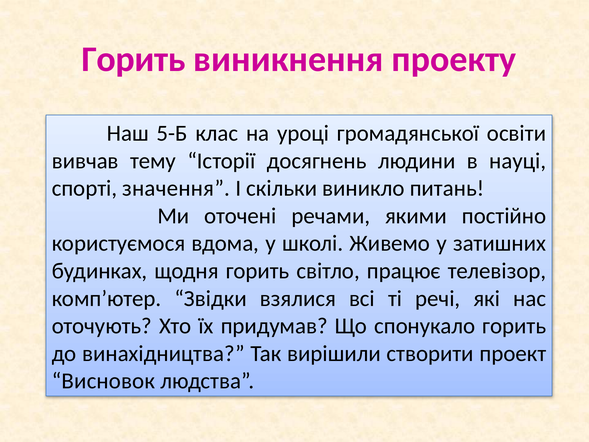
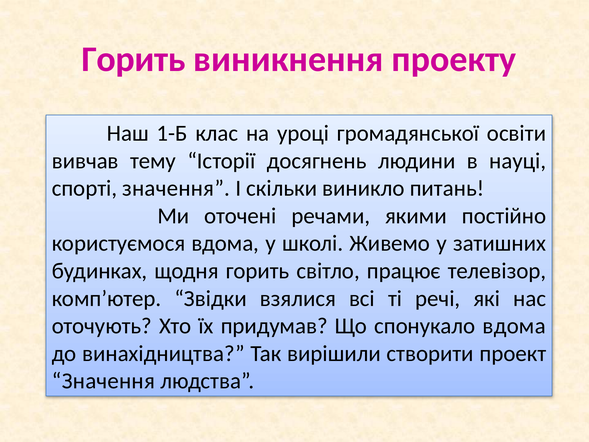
5-Б: 5-Б -> 1-Б (172, 133)
спонукало горить: горить -> вдома (514, 326)
Висновок: Висновок -> Значення (103, 381)
